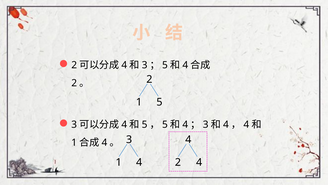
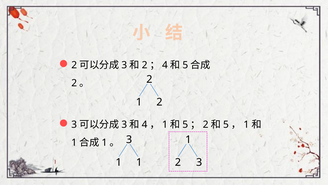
4: 4 -> 3 (124, 65)
3: 3 -> 2 (145, 65)
5: 5 -> 4 (165, 65)
4: 4 -> 5 (185, 65)
5: 5 -> 2 (159, 102)
4: 4 -> 3 (124, 124)
5: 5 -> 4 (145, 124)
5: 5 -> 1 (165, 124)
4: 4 -> 5 (185, 124)
3: 3 -> 2 (206, 124)
4: 4 -> 5 (226, 124)
4: 4 -> 1 (246, 124)
4: 4 -> 1 (104, 142)
4: 4 -> 1 (188, 139)
1 4: 4 -> 1 (139, 162)
4: 4 -> 3 (199, 162)
